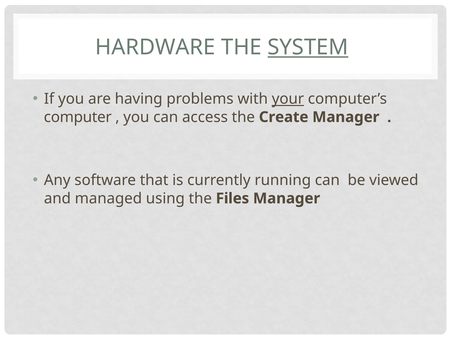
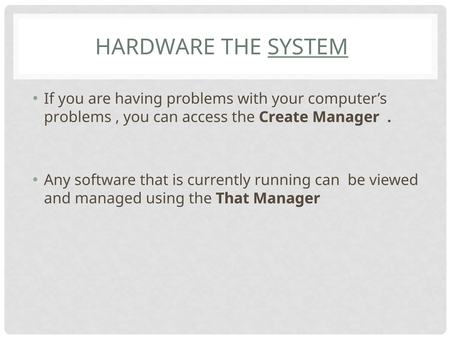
your underline: present -> none (288, 99)
computer: computer -> problems (78, 117)
the Files: Files -> That (233, 198)
